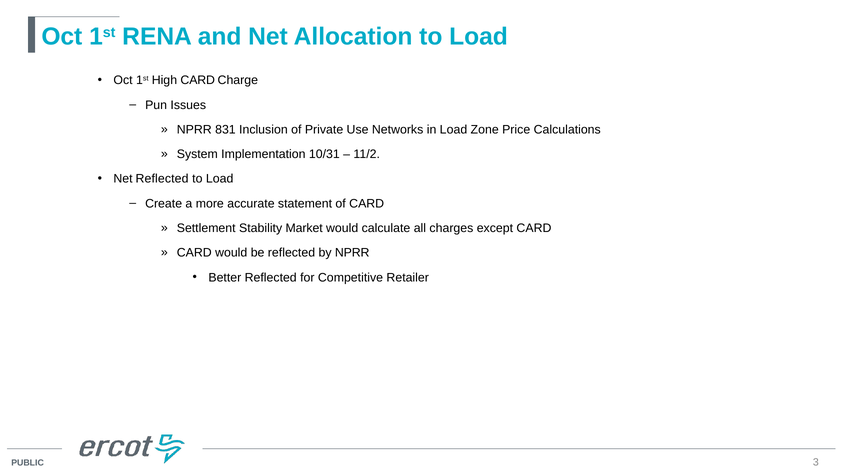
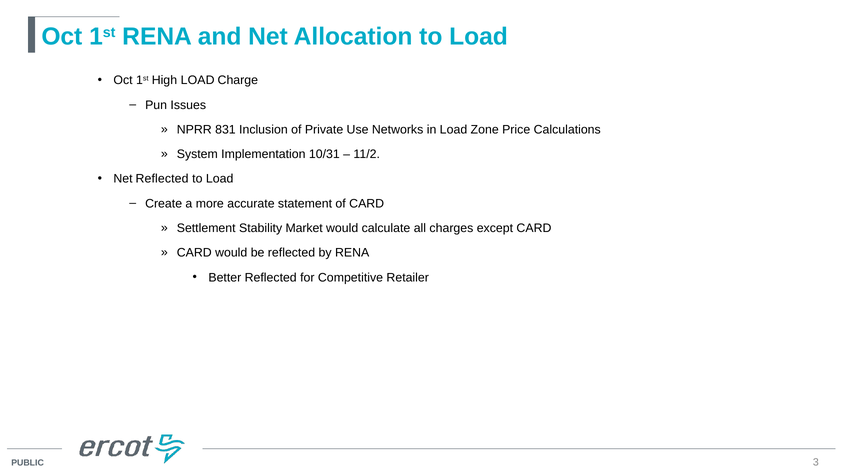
High CARD: CARD -> LOAD (198, 80)
by NPRR: NPRR -> RENA (352, 253)
